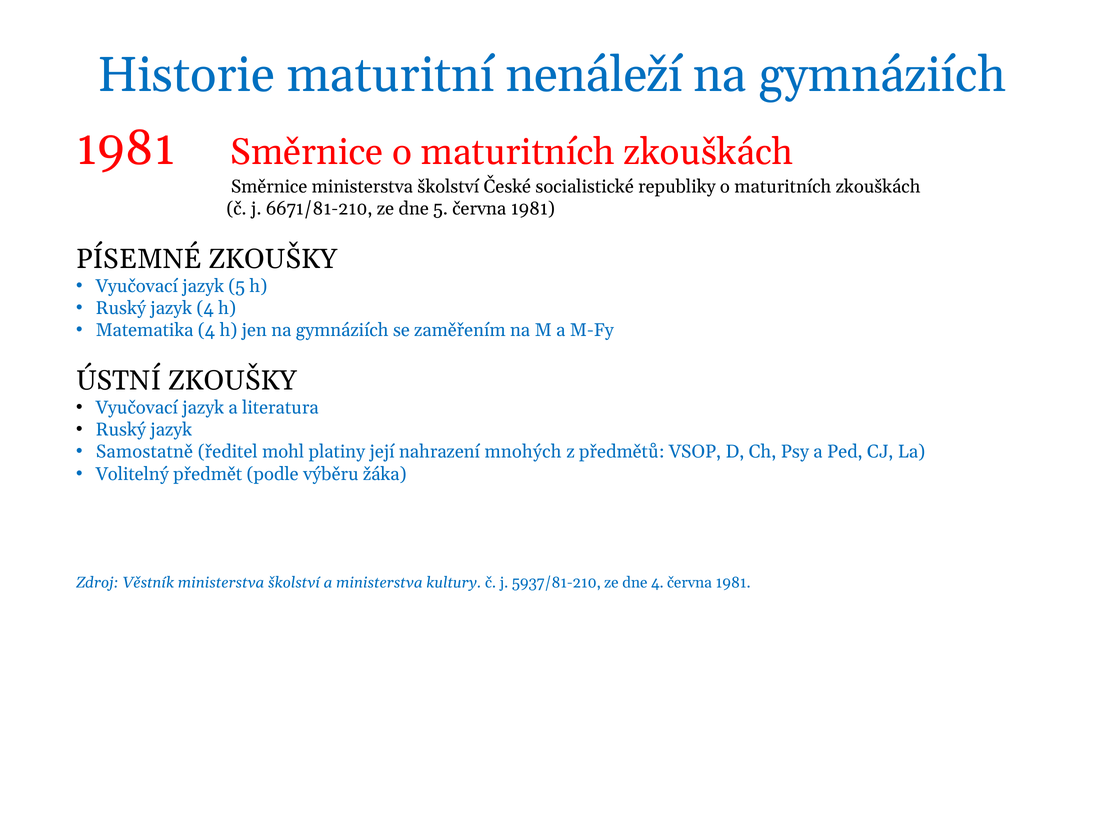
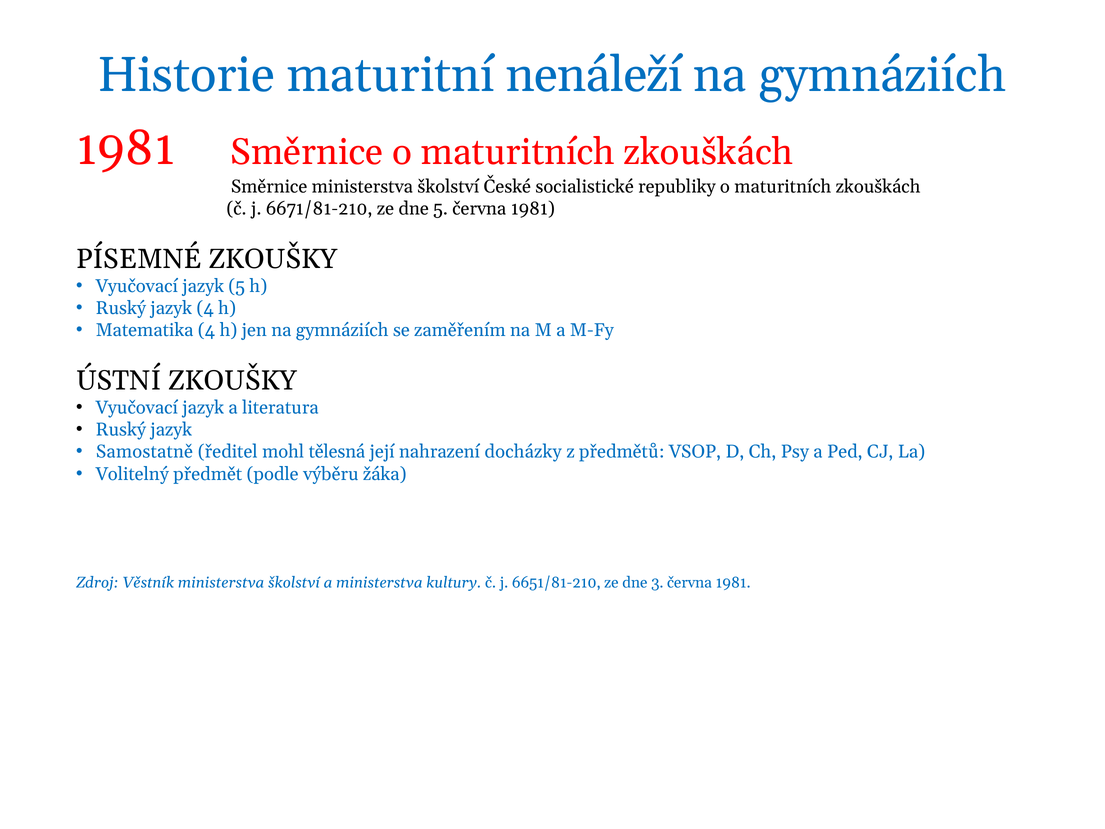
platiny: platiny -> tělesná (337, 452)
mnohých: mnohých -> docházky (523, 452)
5937/81-210: 5937/81-210 -> 6651/81-210 (556, 582)
dne 4: 4 -> 3 (657, 582)
